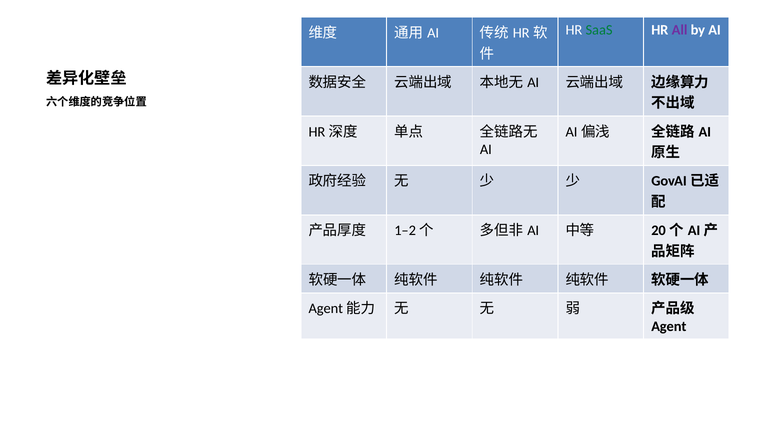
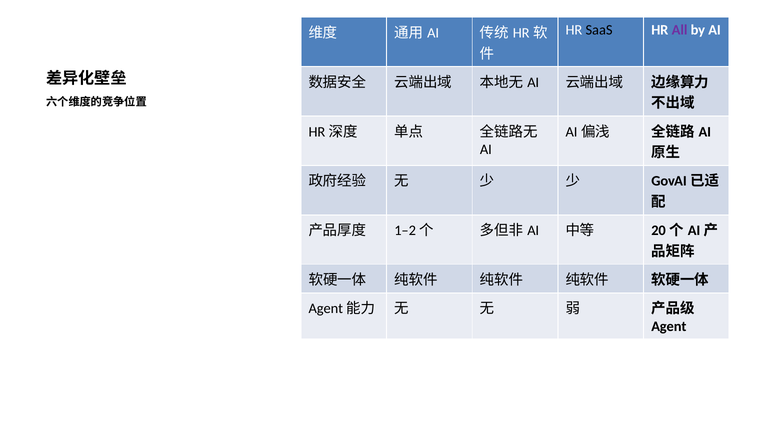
SaaS colour: green -> black (599, 30)
